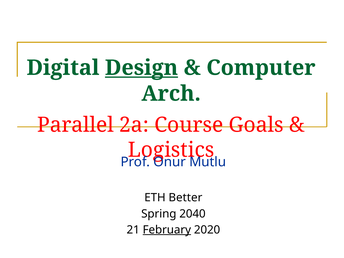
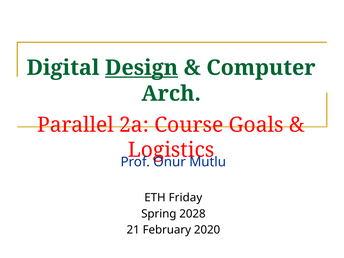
Better: Better -> Friday (185, 198)
2040: 2040 -> 2028 (192, 214)
February underline: present -> none (167, 230)
